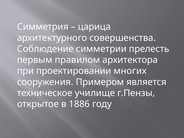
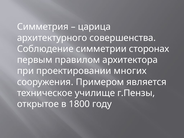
прелесть: прелесть -> сторонах (149, 49)
1886: 1886 -> 1800 (79, 104)
